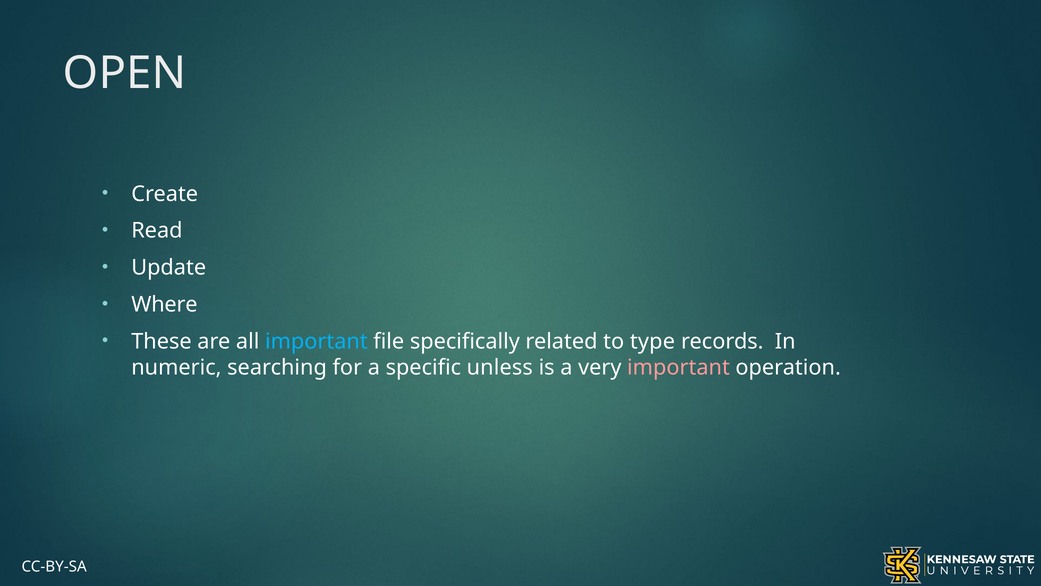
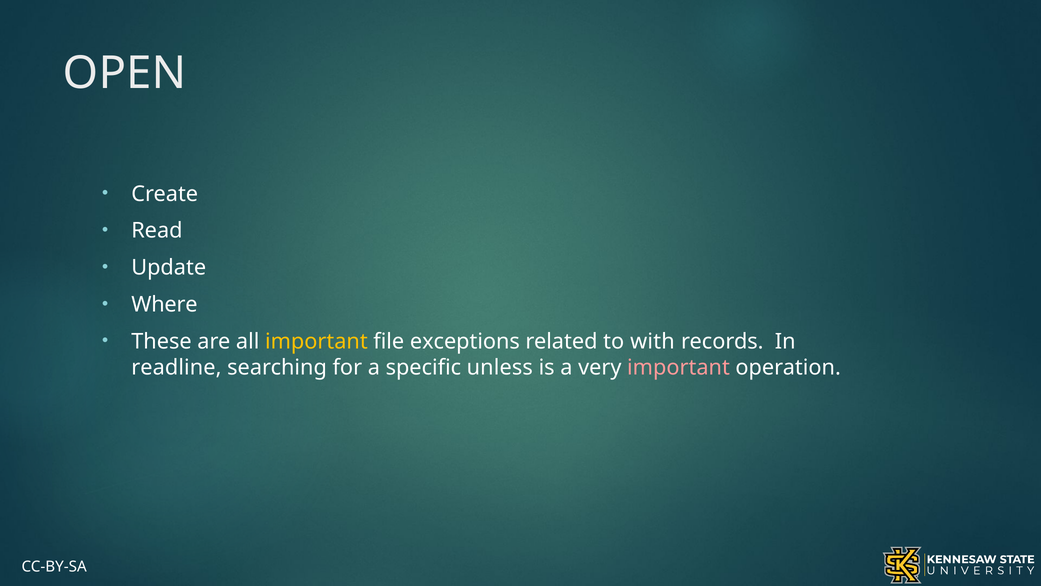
important colour: light blue -> yellow (316, 341)
specifically: specifically -> exceptions (465, 341)
type: type -> with (652, 341)
numeric: numeric -> readline (176, 367)
